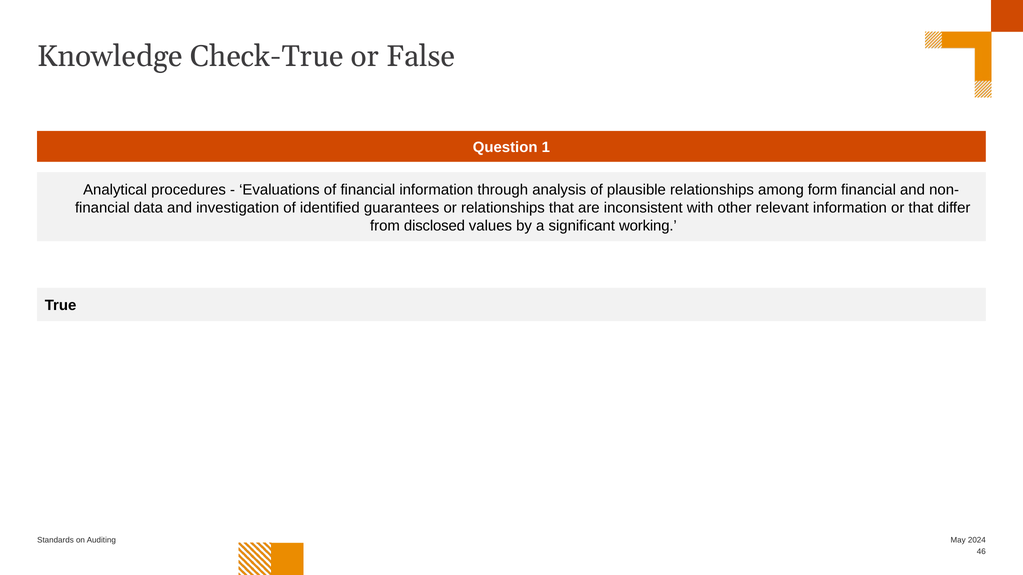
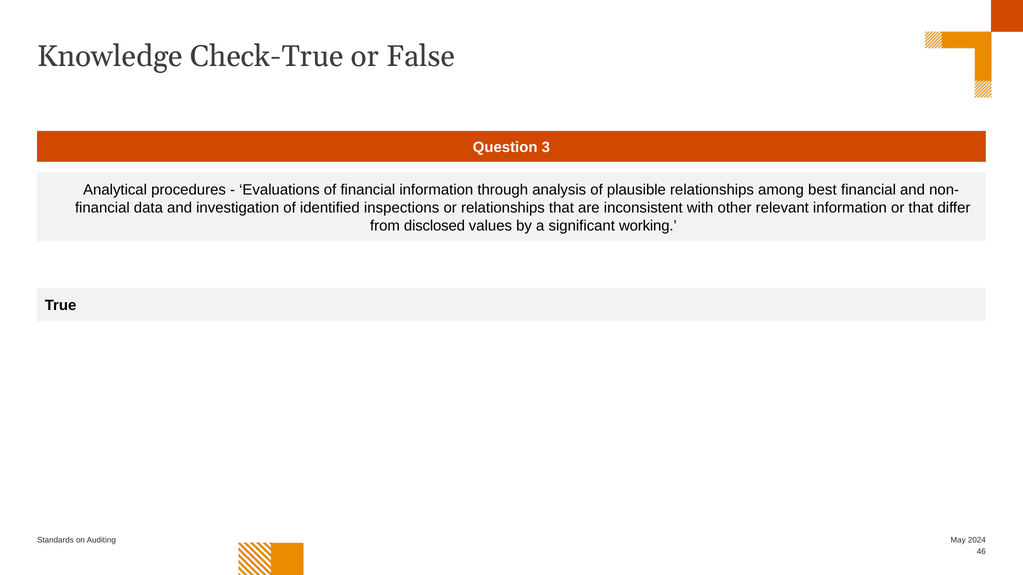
1: 1 -> 3 (546, 148)
form: form -> best (822, 190)
guarantees: guarantees -> inspections (402, 208)
